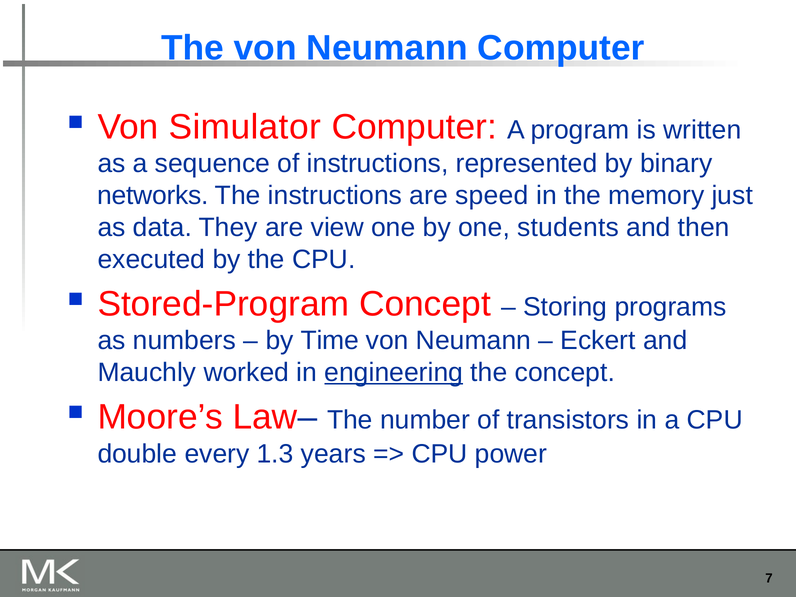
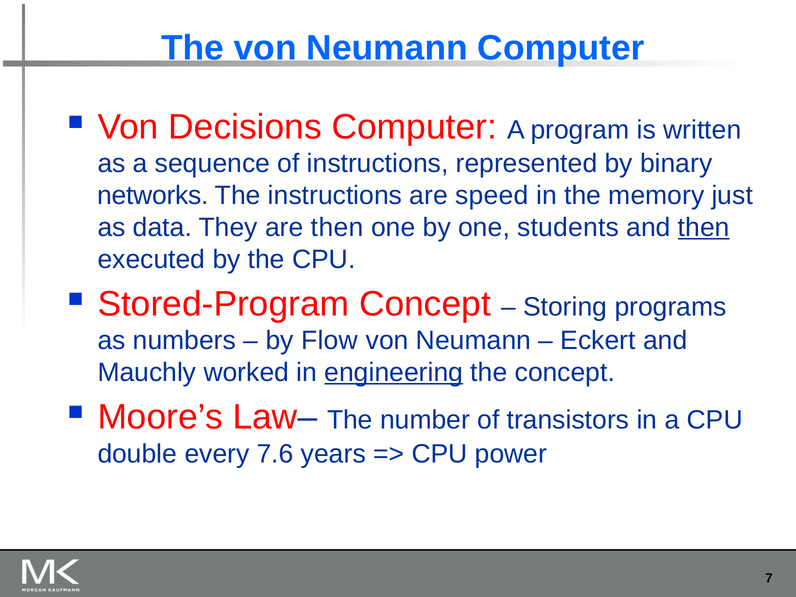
Simulator: Simulator -> Decisions (245, 127)
are view: view -> then (337, 227)
then underline: none -> present (704, 227)
Time: Time -> Flow (330, 341)
1.3: 1.3 -> 7.6 (275, 454)
